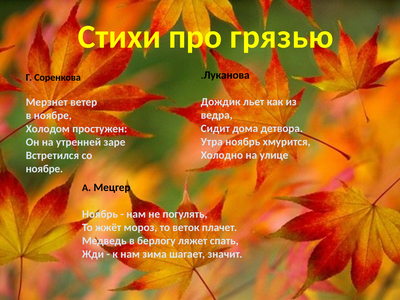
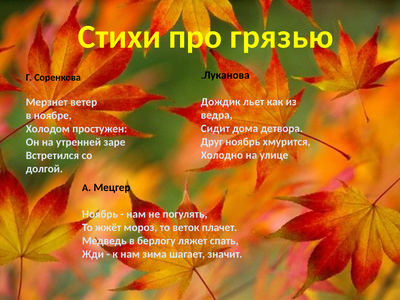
Утра: Утра -> Друг (212, 142)
ноябре: ноябре -> долгой (44, 169)
